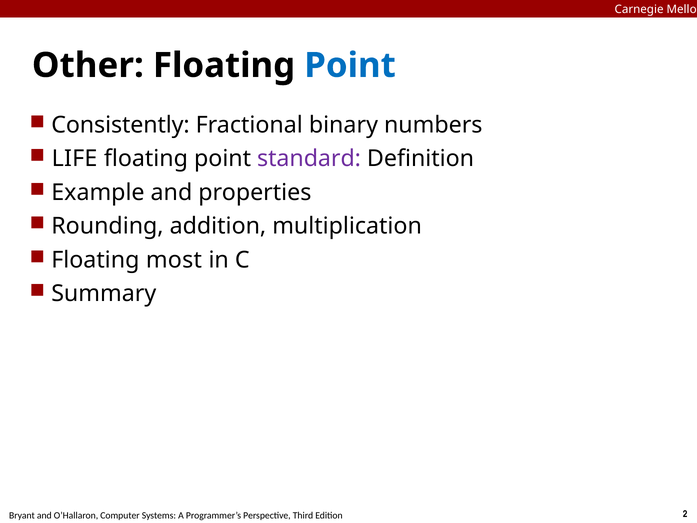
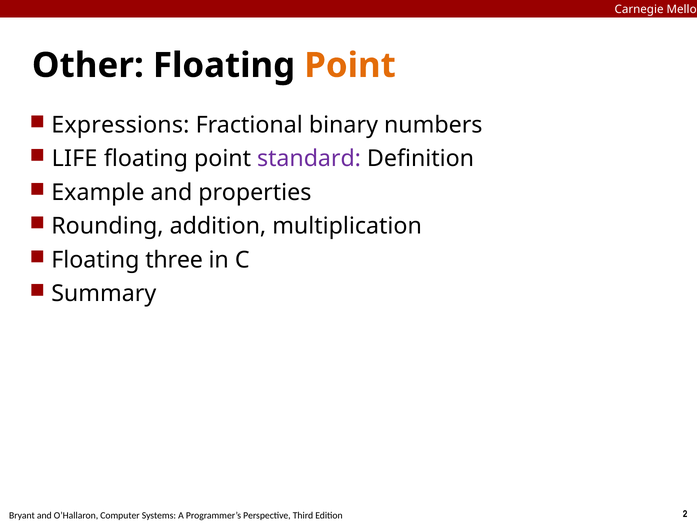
Point colour: blue -> orange (350, 65)
Consistently: Consistently -> Expressions (120, 125)
most: most -> three (174, 260)
